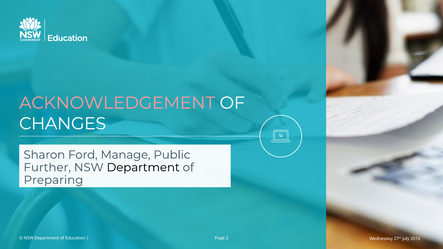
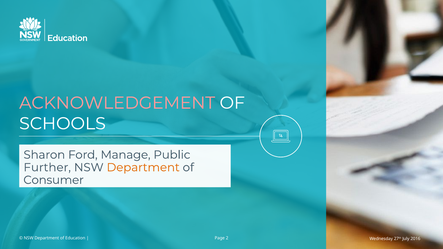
CHANGES: CHANGES -> SCHOOLS (62, 124)
Department colour: black -> orange (143, 168)
Preparing: Preparing -> Consumer (54, 180)
